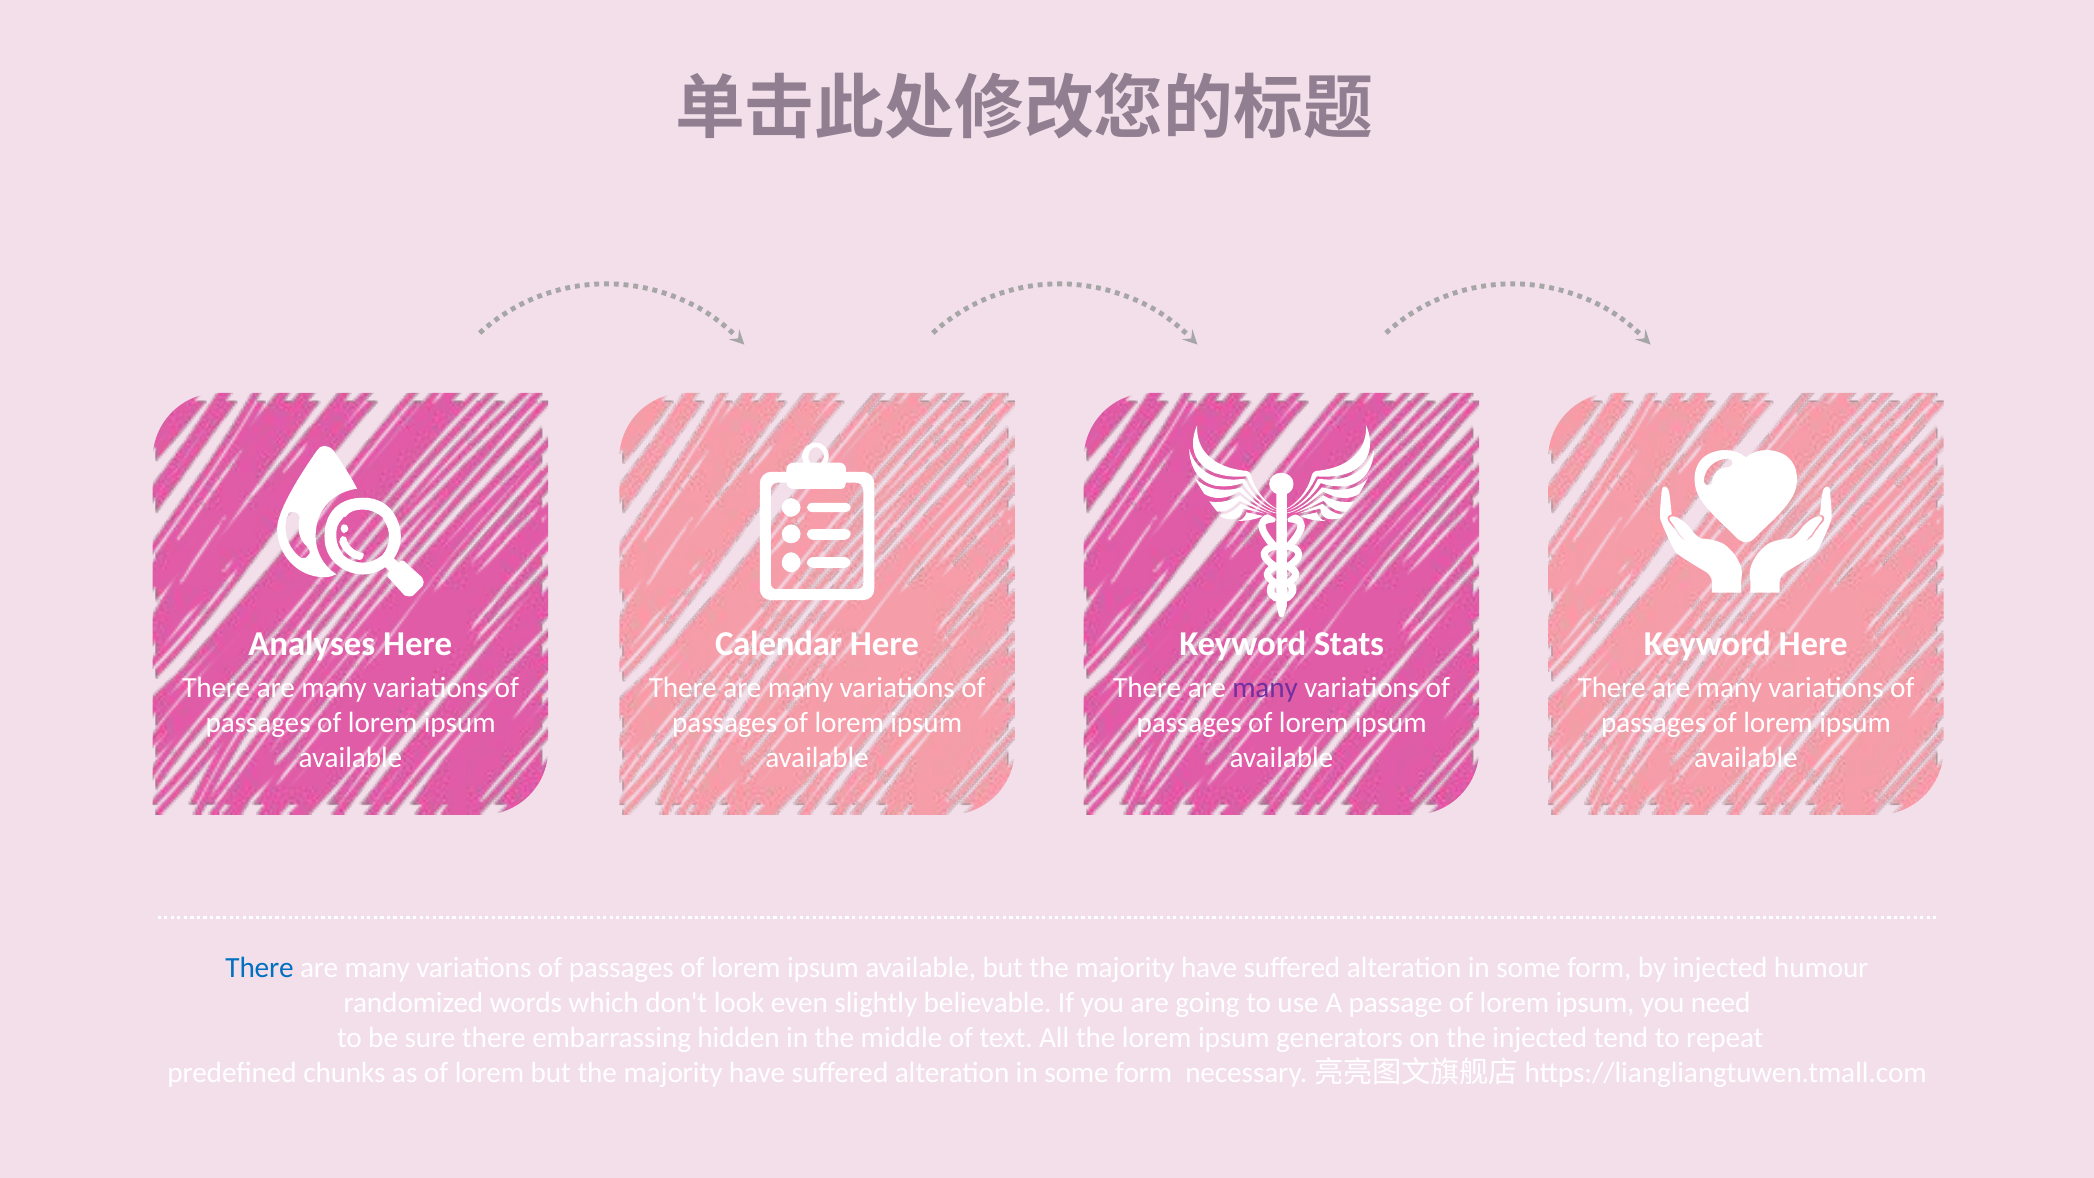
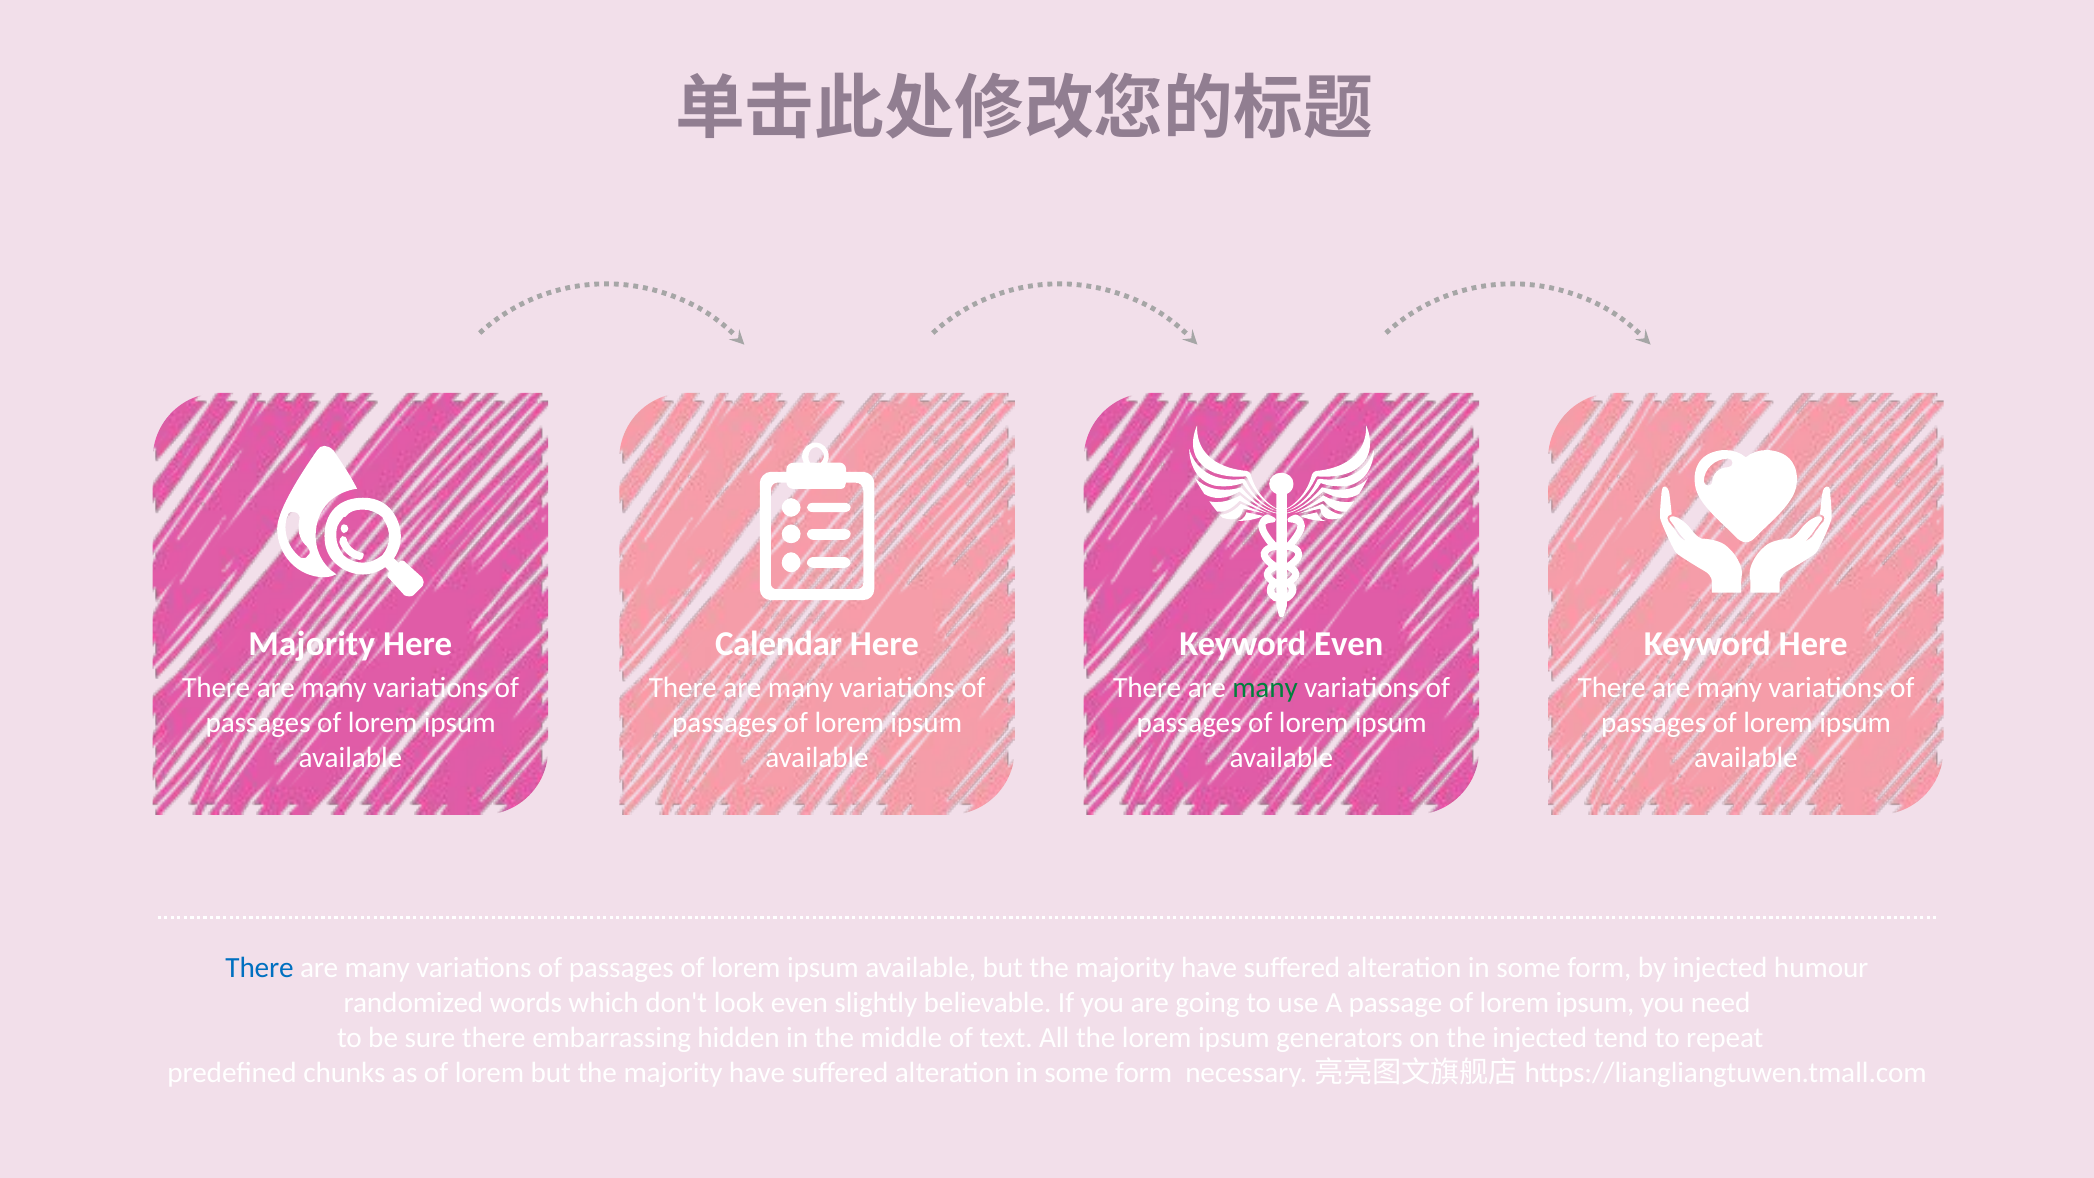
Analyses: Analyses -> Majority (312, 644)
Keyword Stats: Stats -> Even (1349, 644)
many colour: purple -> green (1265, 688)
